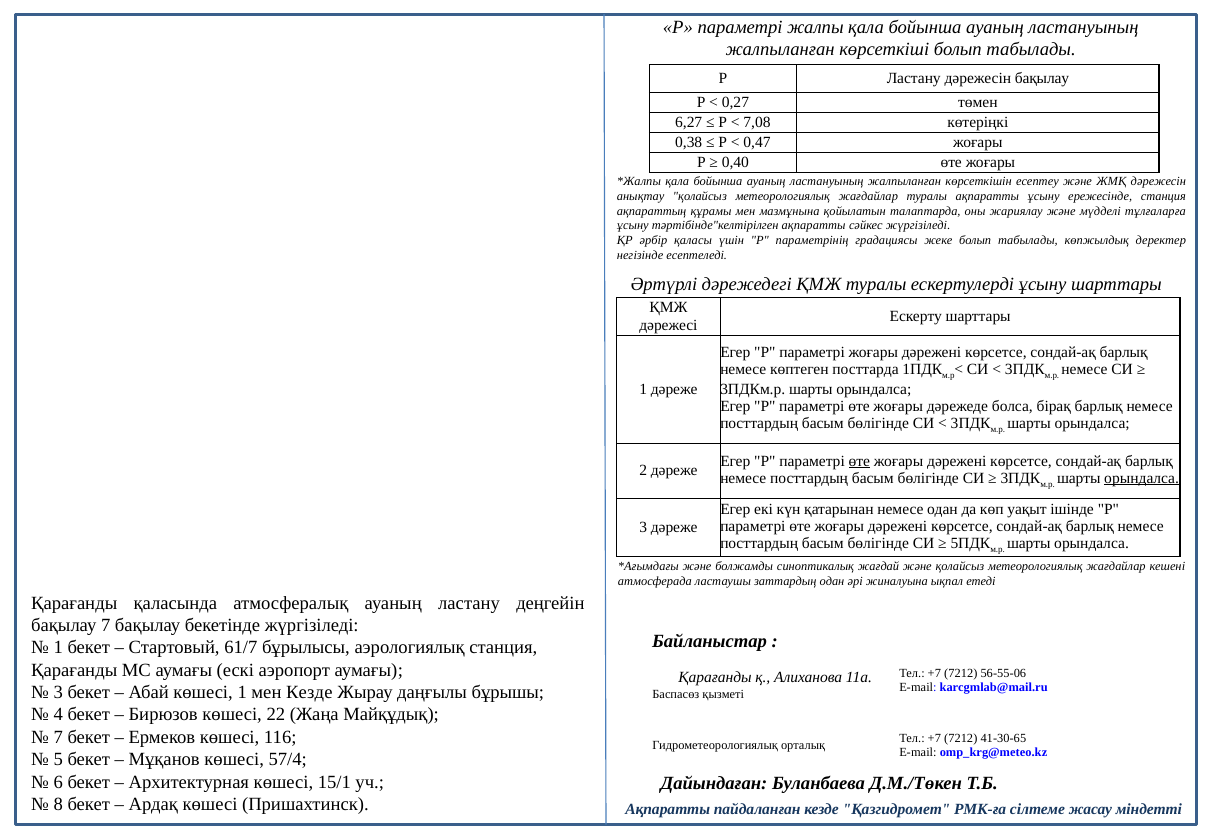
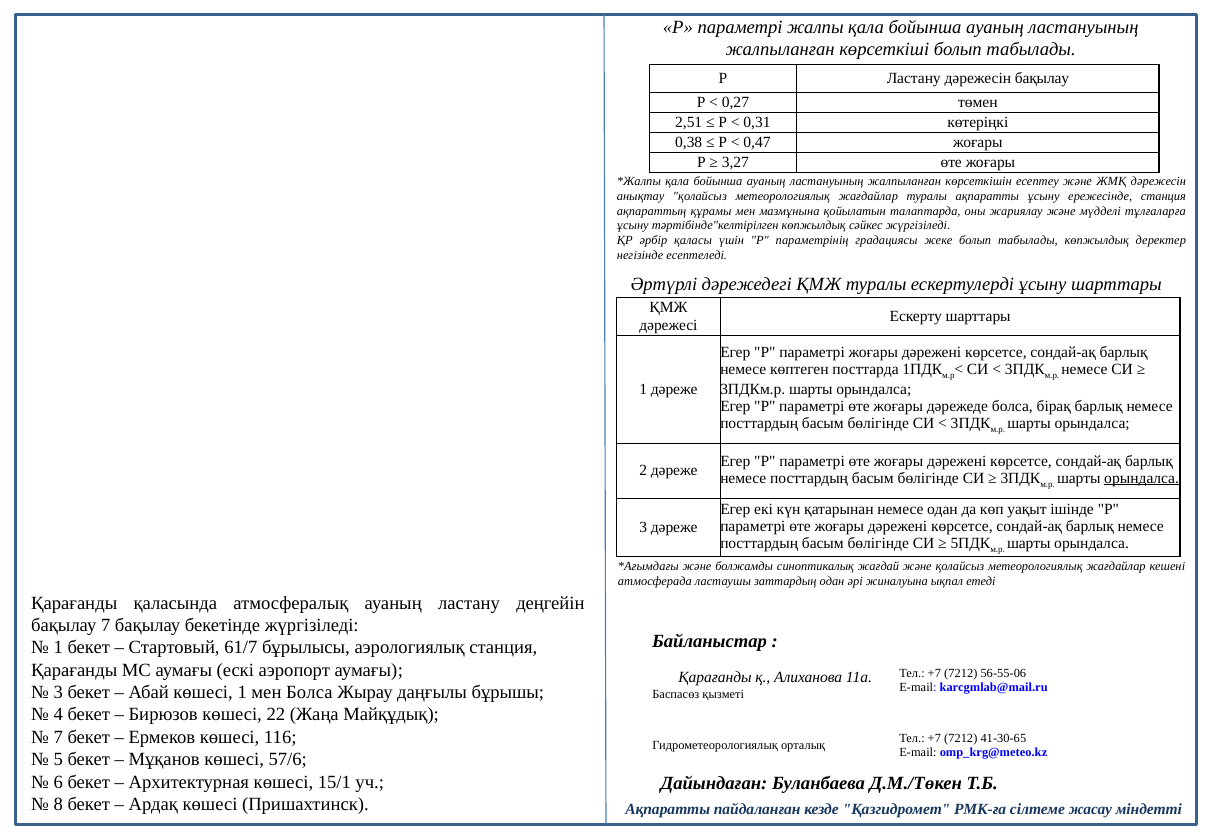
6,27: 6,27 -> 2,51 (689, 123)
7,08: 7,08 -> 0,31 (757, 123)
0,40: 0,40 -> 3,27 (735, 163)
тәртібінде"келтірілген ақпаратты: ақпаратты -> көпжылдық (814, 226)
өте underline: present -> none (859, 461)
мен Кезде: Кезде -> Болса (309, 692)
57/4: 57/4 -> 57/6 (288, 760)
